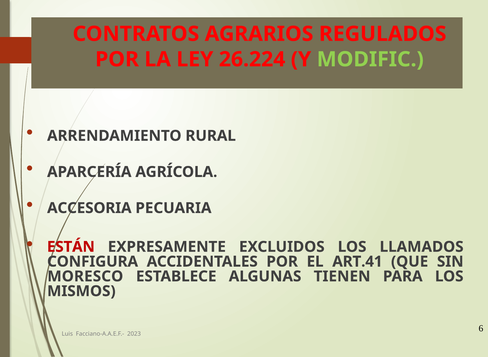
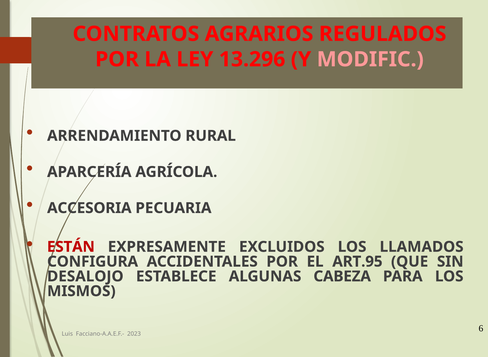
26.224: 26.224 -> 13.296 (252, 59)
MODIFIC colour: light green -> pink (370, 59)
ART.41: ART.41 -> ART.95 (357, 262)
MORESCO: MORESCO -> DESALOJO (85, 276)
TIENEN: TIENEN -> CABEZA (342, 276)
